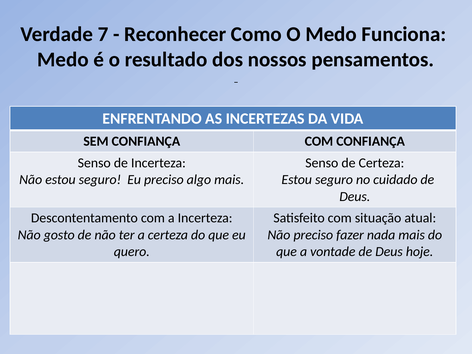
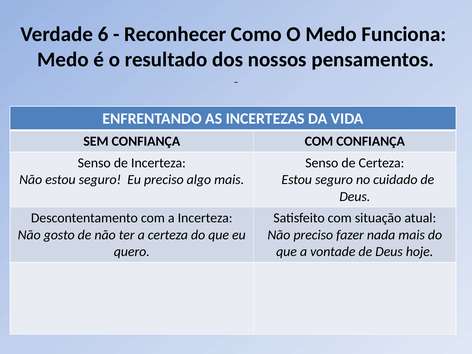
7: 7 -> 6 (103, 34)
